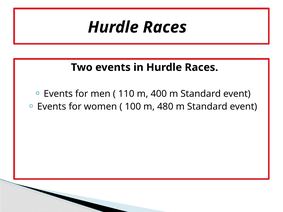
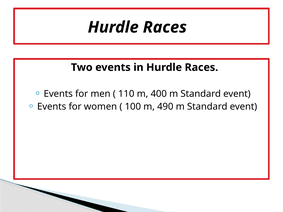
480: 480 -> 490 (165, 107)
